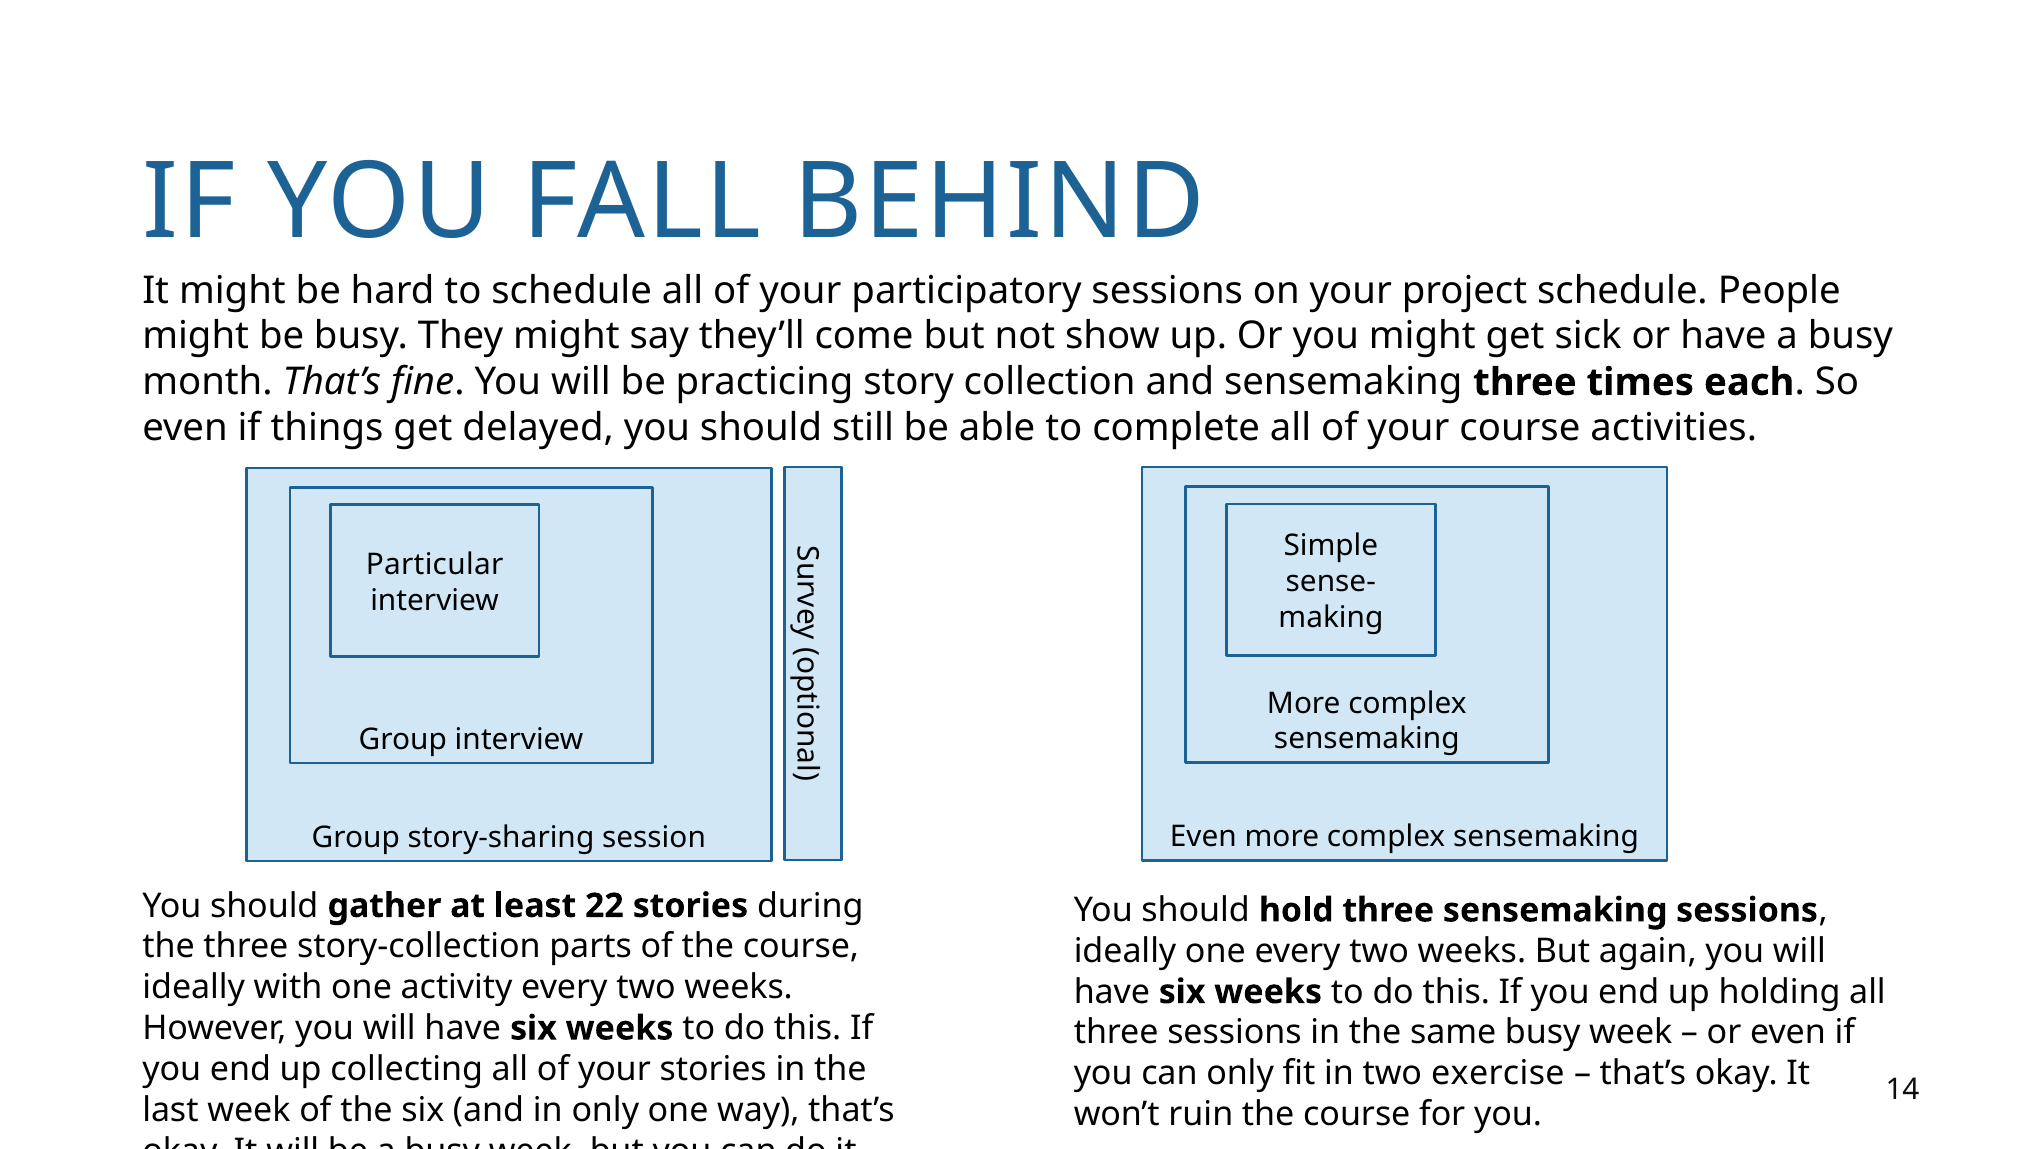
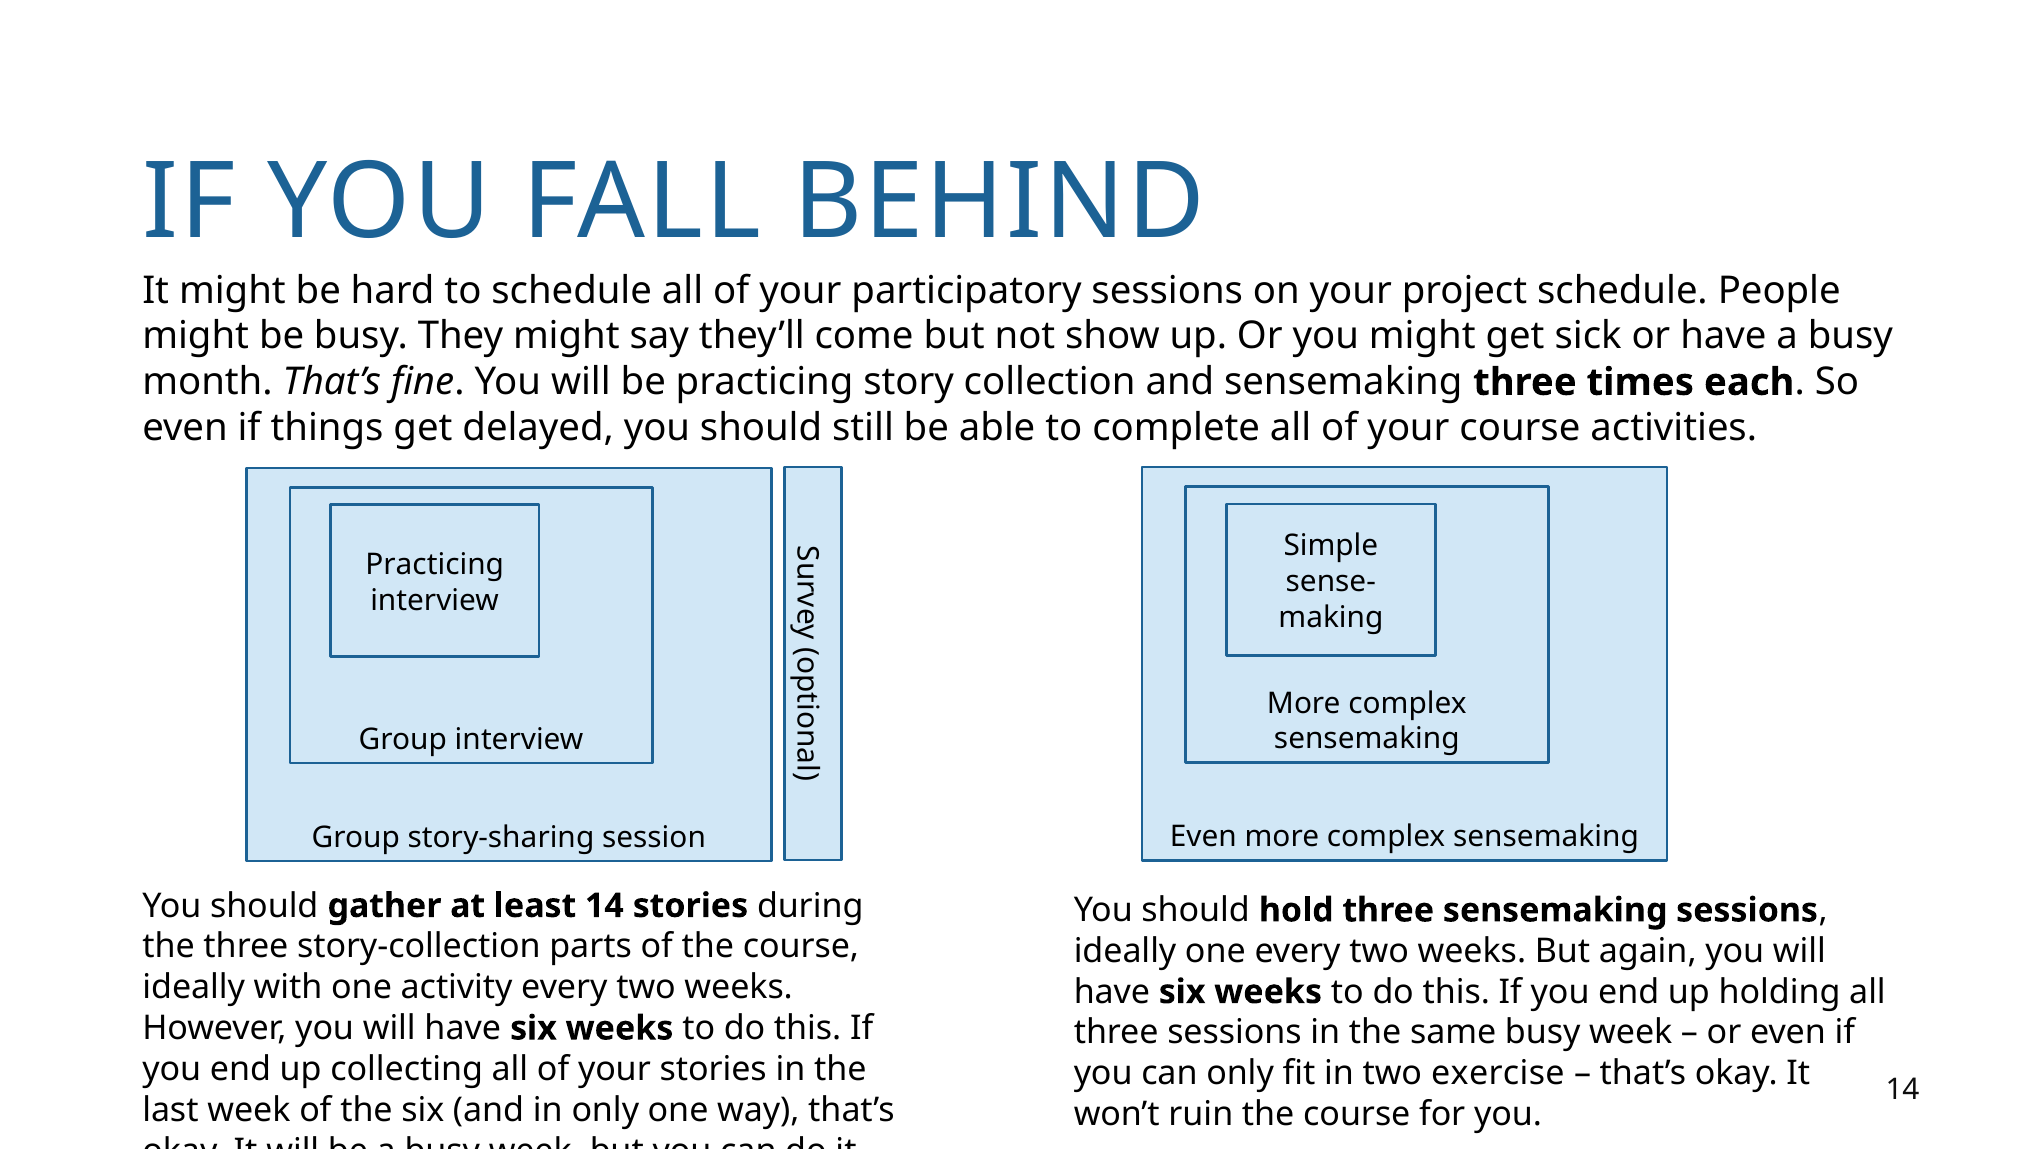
Particular: Particular -> Practicing (435, 565)
least 22: 22 -> 14 (604, 906)
